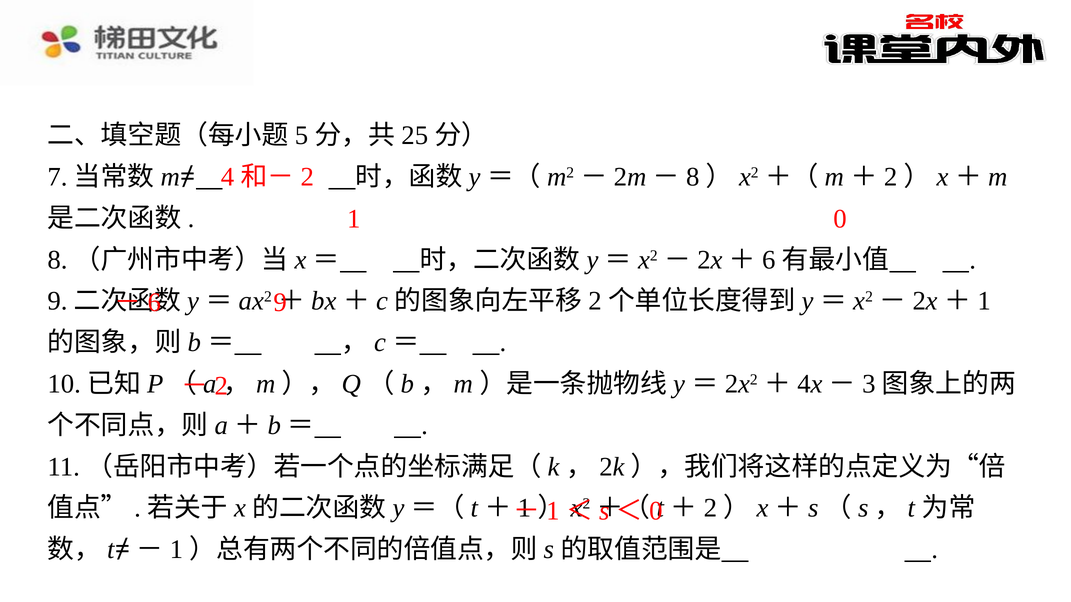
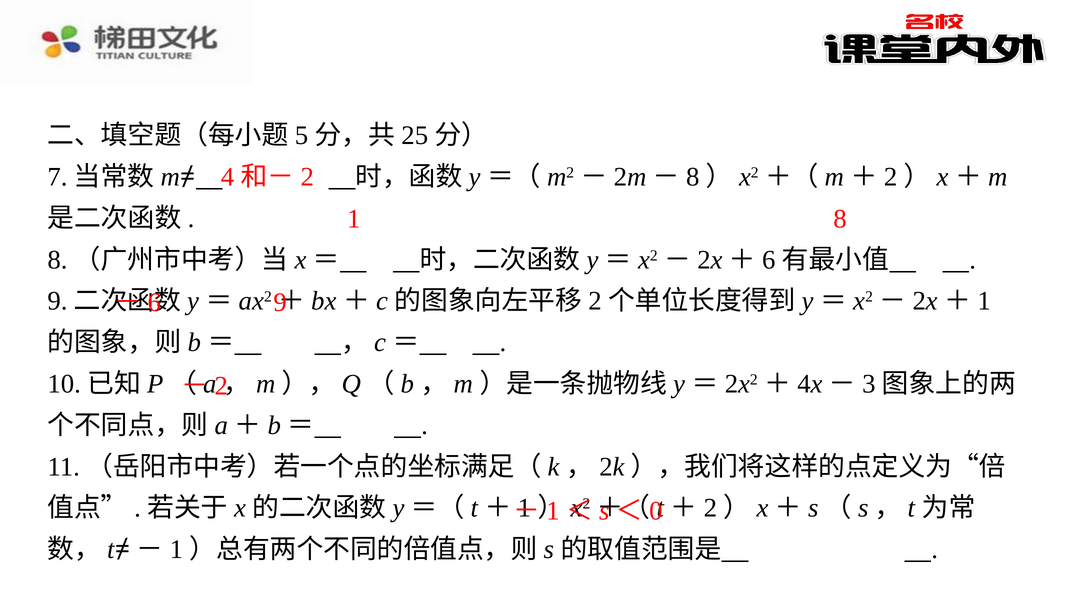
0: 0 -> 8 (840, 219)
